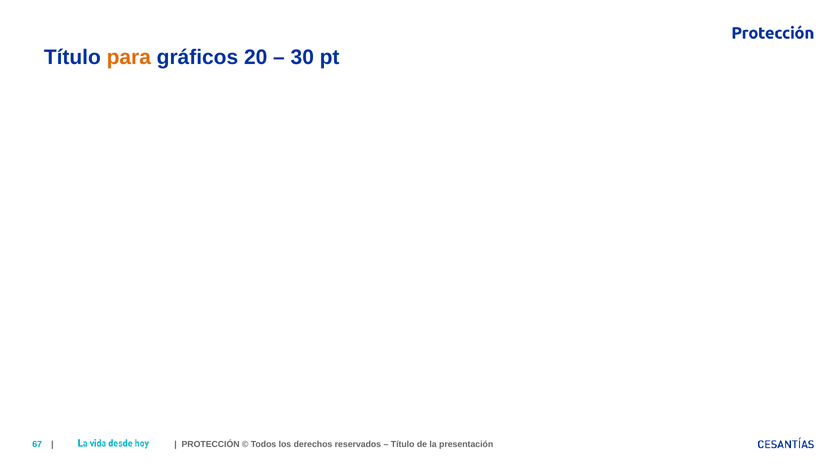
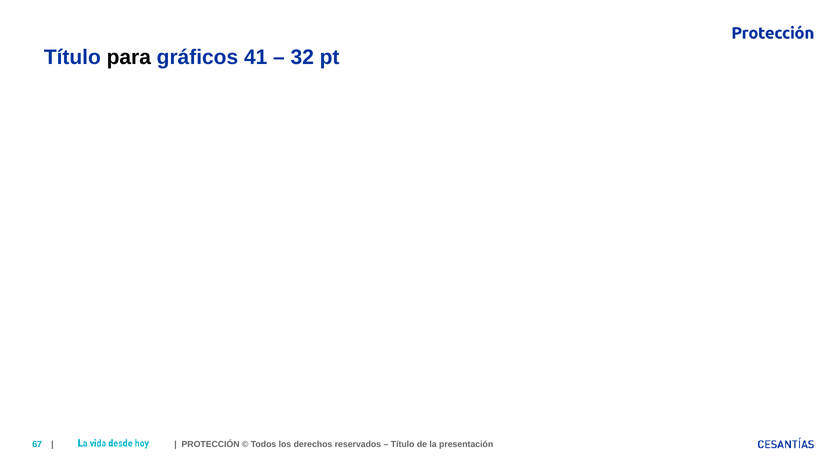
para colour: orange -> black (129, 57)
20: 20 -> 41 (256, 57)
30: 30 -> 32 (302, 57)
